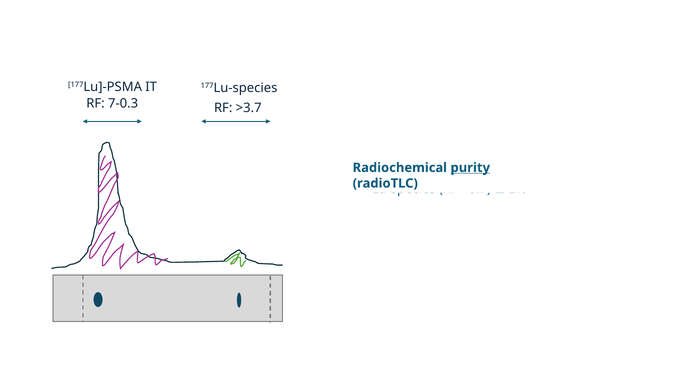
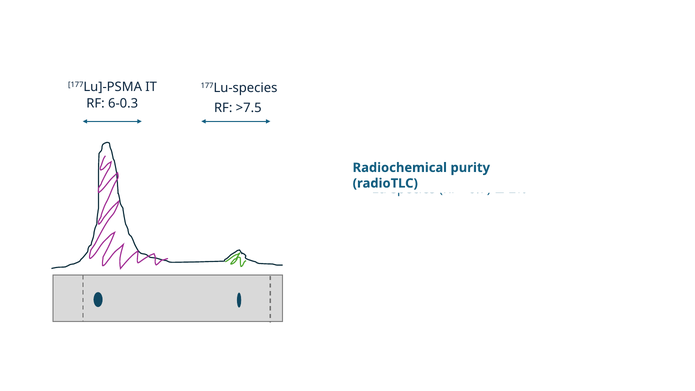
7-0.3: 7-0.3 -> 6-0.3 (123, 103)
>3.7: >3.7 -> >7.5 (249, 108)
purity underline: present -> none (470, 168)
